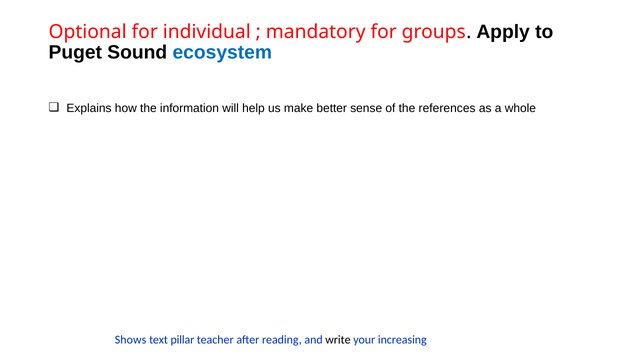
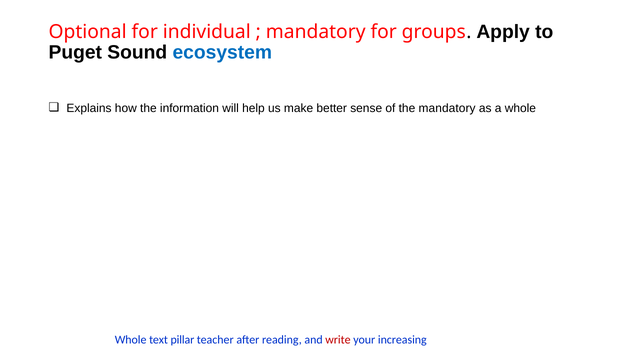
the references: references -> mandatory (447, 108)
Shows: Shows -> Whole (131, 339)
write colour: black -> red (338, 339)
